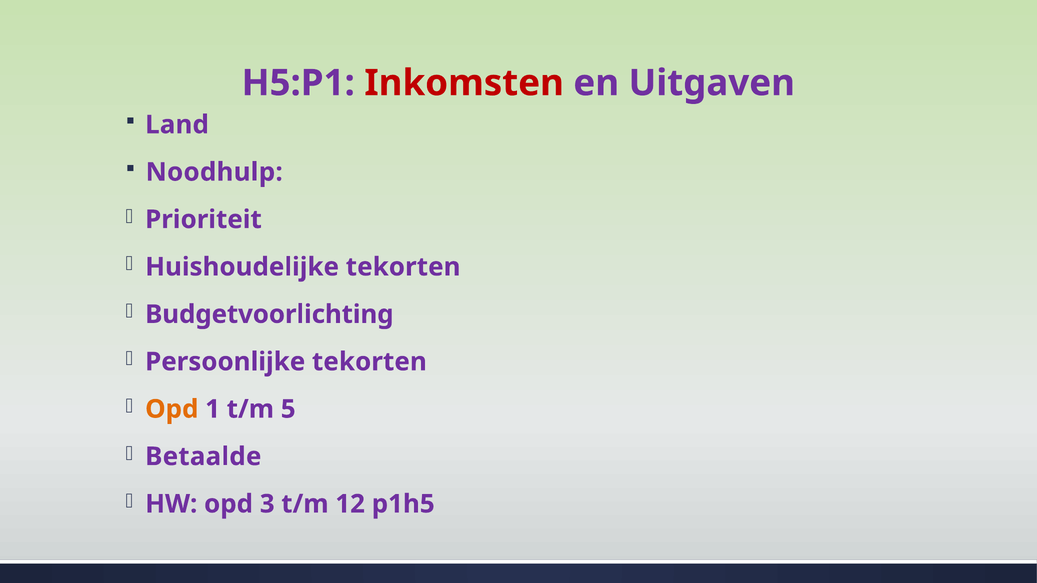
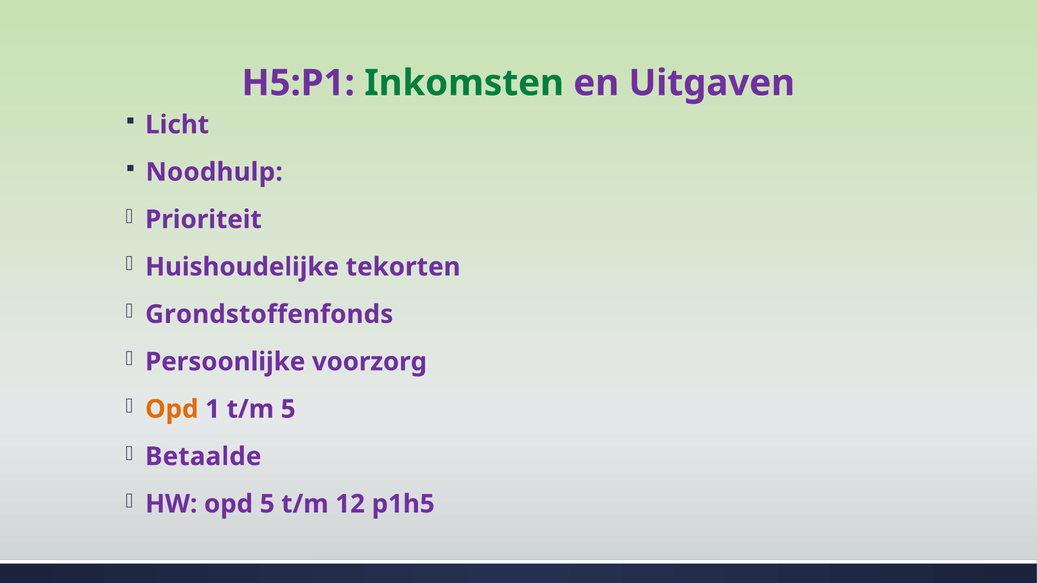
Inkomsten colour: red -> green (464, 83)
Land: Land -> Licht (177, 125)
Budgetvoorlichting: Budgetvoorlichting -> Grondstoffenfonds (269, 315)
Persoonlijke tekorten: tekorten -> voorzorg (369, 362)
opd 3: 3 -> 5 (267, 504)
